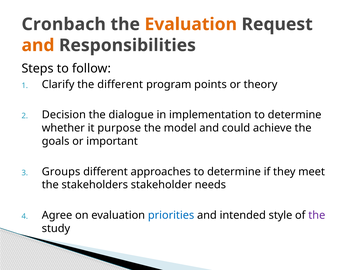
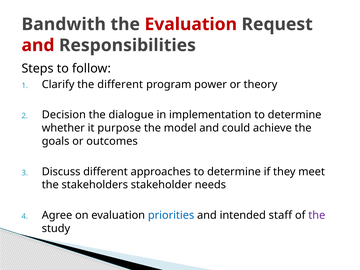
Cronbach: Cronbach -> Bandwith (64, 24)
Evaluation colour: orange -> red (191, 24)
and colour: orange -> red (38, 45)
points: points -> power (211, 84)
important: important -> outcomes (112, 141)
Groups: Groups -> Discuss (61, 172)
style: style -> staff (280, 215)
